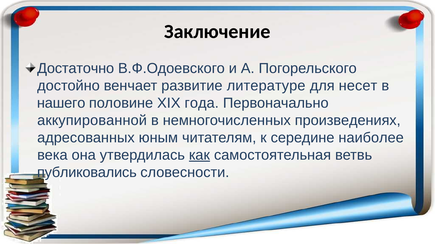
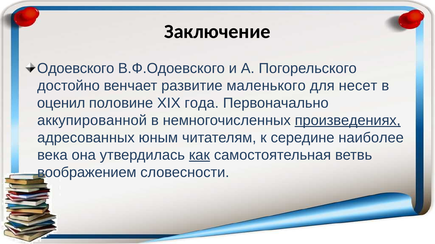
Достаточно: Достаточно -> Одоевского (76, 68)
литературе: литературе -> маленького (266, 86)
нашего: нашего -> оценил (61, 103)
произведениях underline: none -> present (348, 121)
публиковались: публиковались -> воображением (87, 173)
